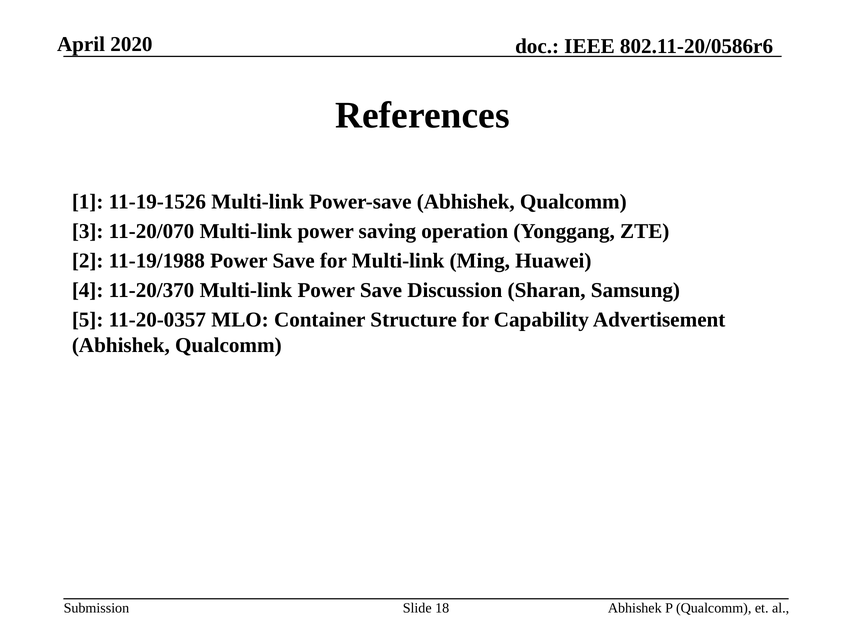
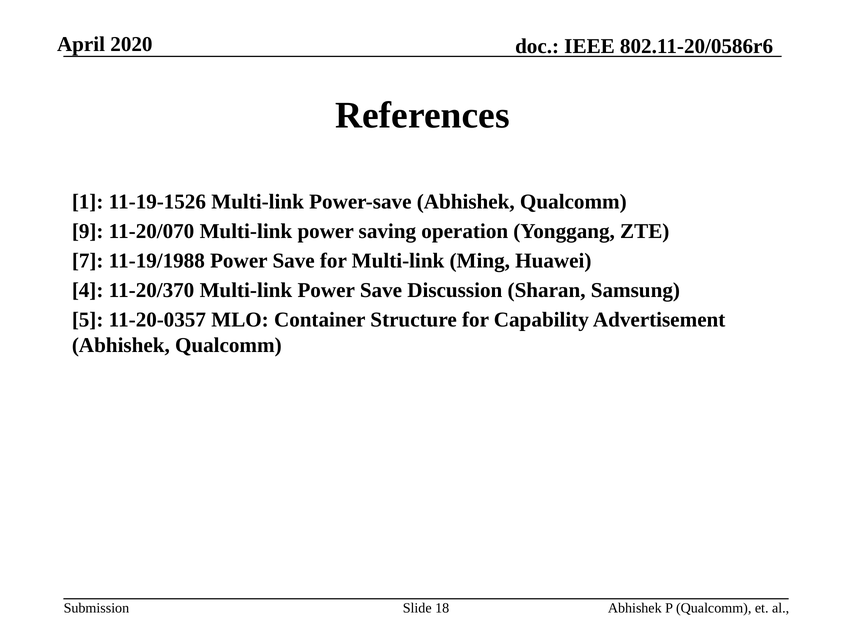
3: 3 -> 9 (88, 231)
2: 2 -> 7 (88, 261)
